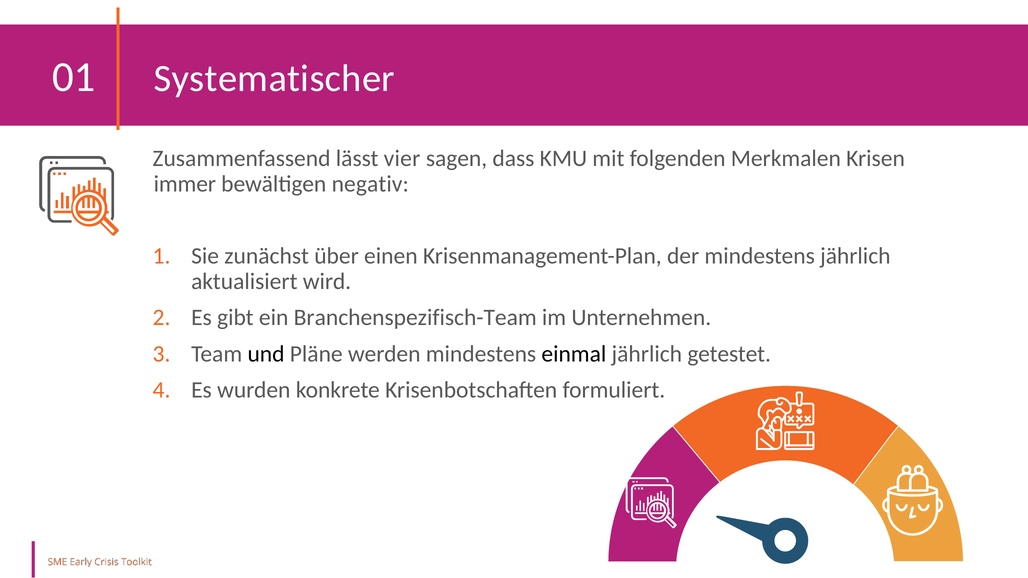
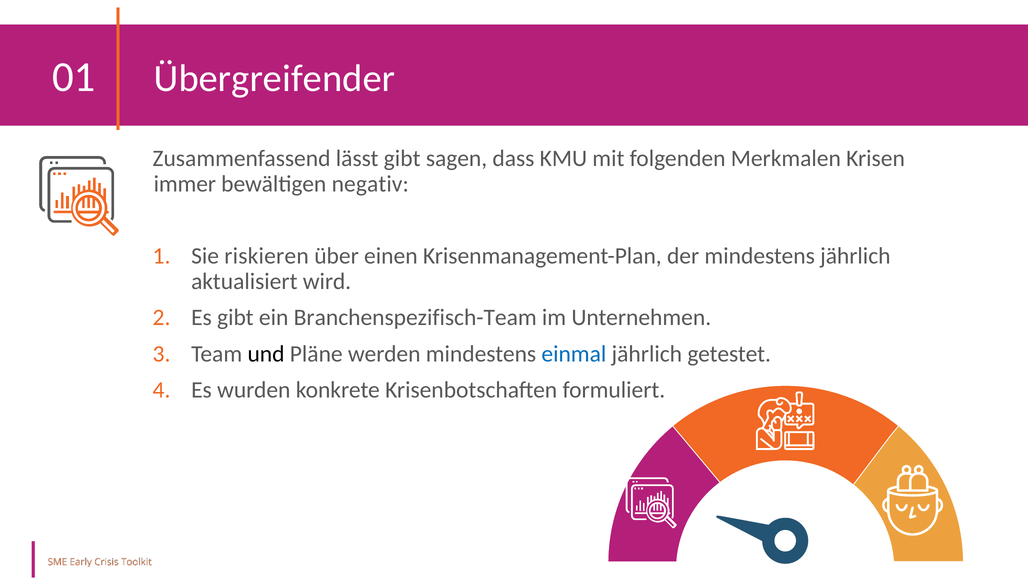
Systematischer: Systematischer -> Übergreifender (274, 79)
lässt vier: vier -> gibt (402, 159)
zunächst: zunächst -> riskieren (267, 256)
einmal colour: black -> blue (574, 354)
